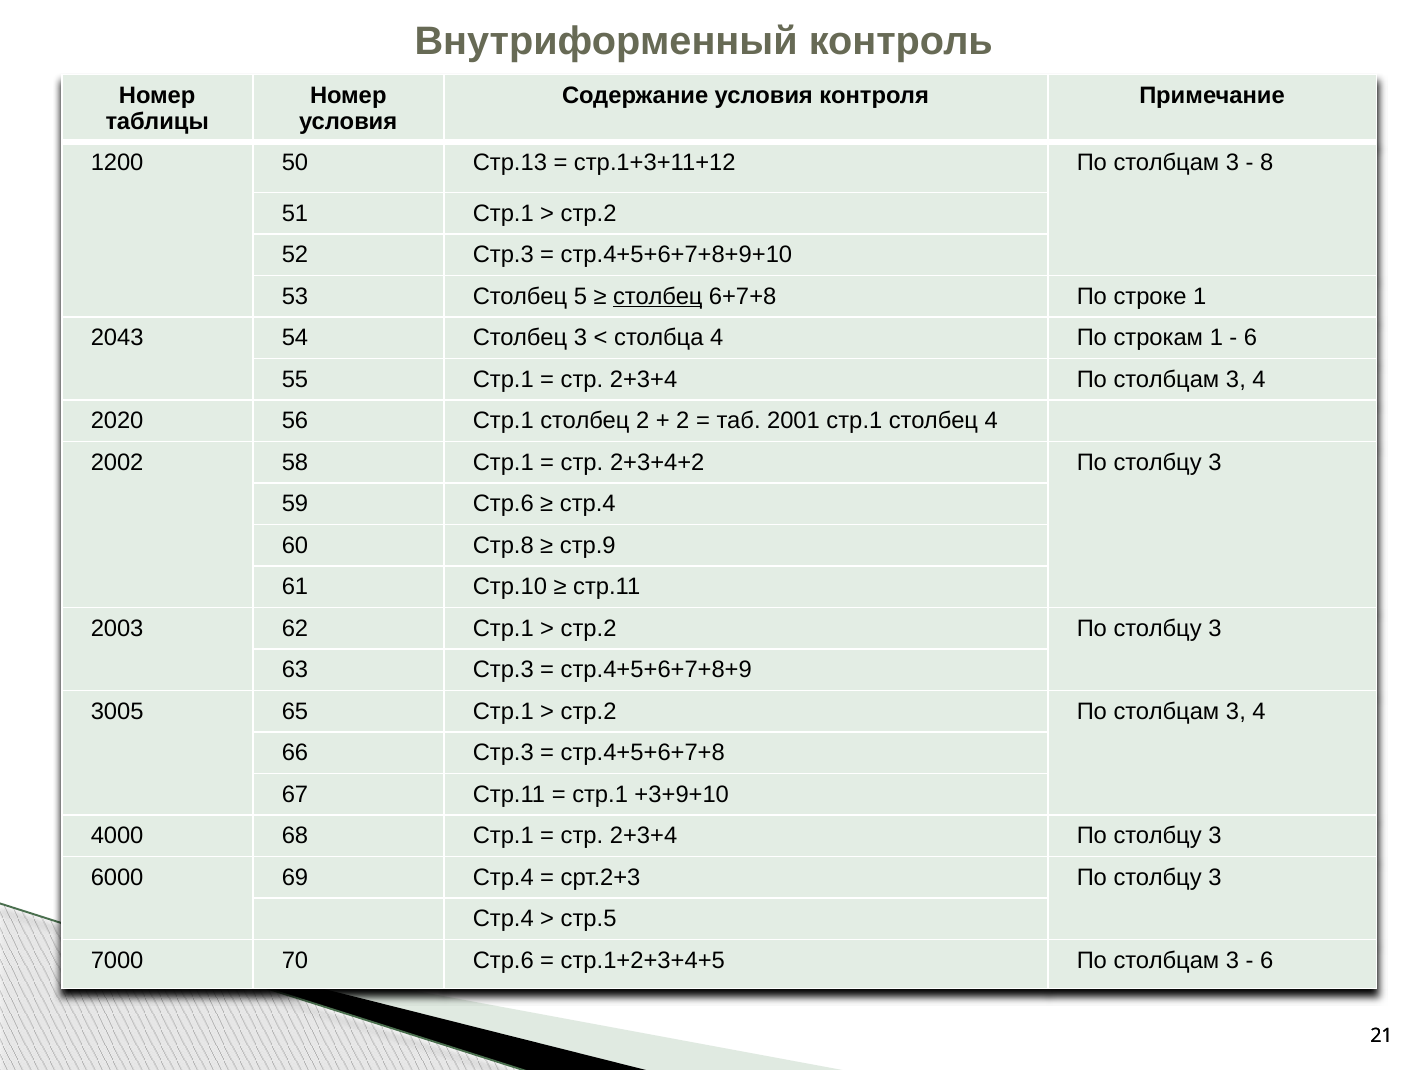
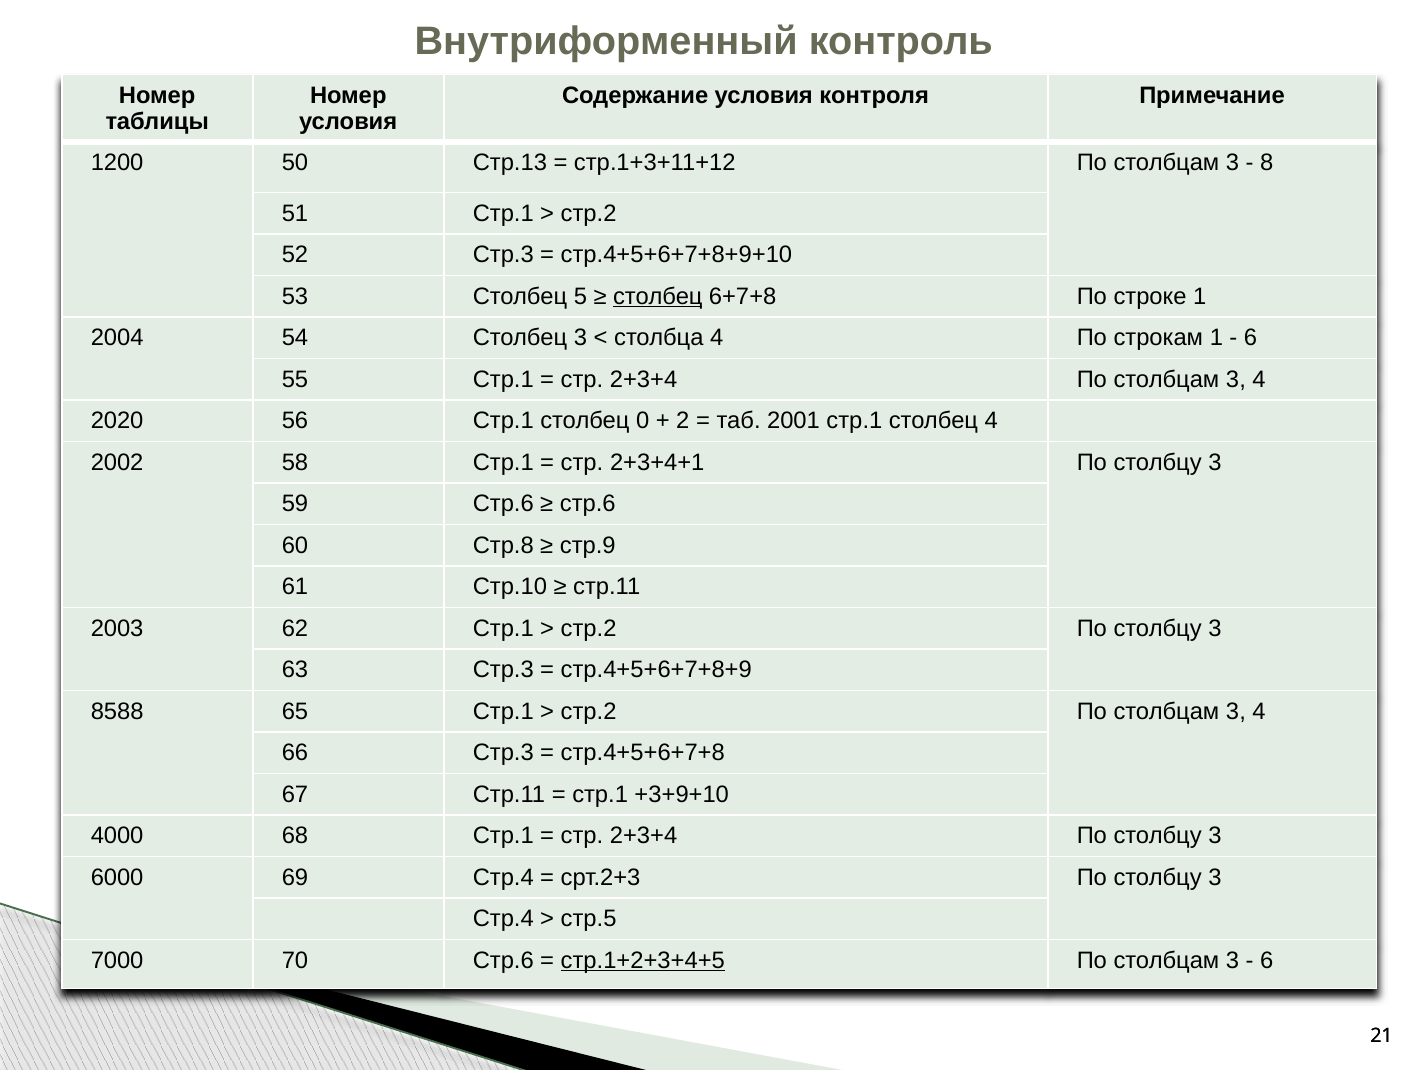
2043: 2043 -> 2004 (117, 338)
столбец 2: 2 -> 0 (643, 421)
2+3+4+2: 2+3+4+2 -> 2+3+4+1 (657, 463)
стр.4: стр.4 -> стр.6 (588, 504)
3005: 3005 -> 8588 (117, 712)
стр.1+2+3+4+5 underline: none -> present (643, 961)
